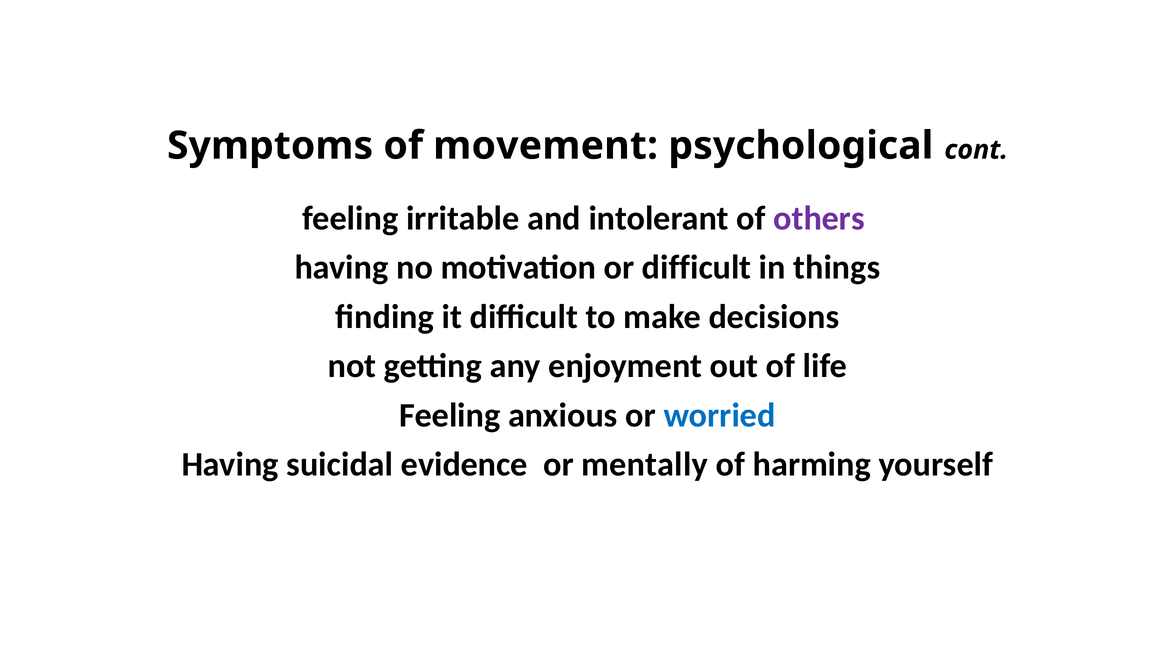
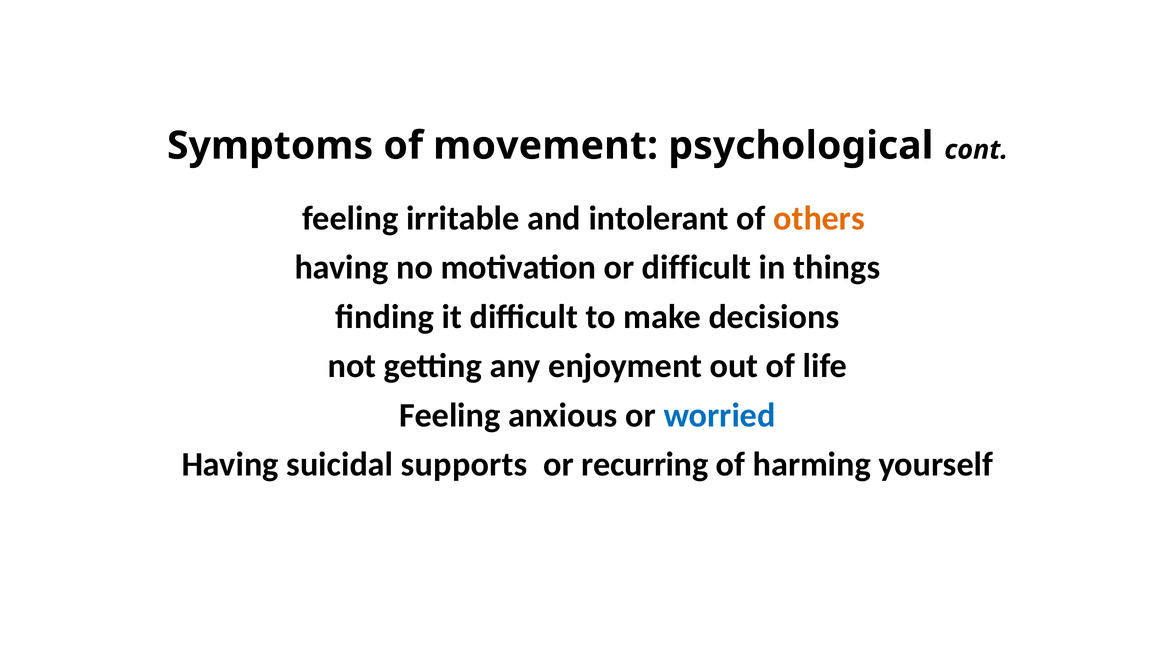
others colour: purple -> orange (819, 218)
evidence: evidence -> supports (464, 464)
mentally: mentally -> recurring (645, 464)
